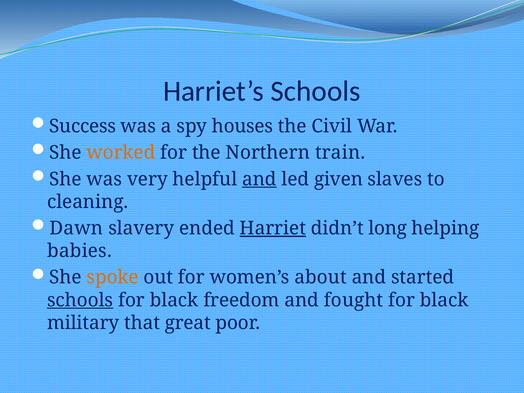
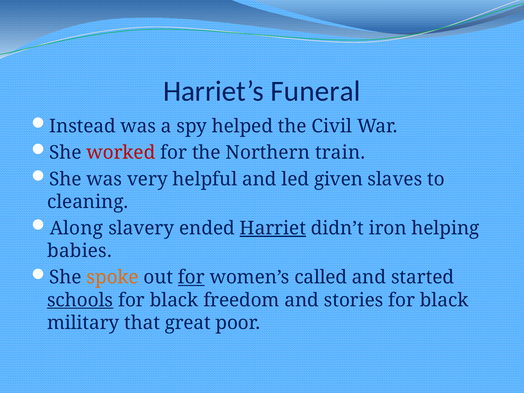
Harriet’s Schools: Schools -> Funeral (316, 91)
Success: Success -> Instead (83, 126)
houses: houses -> helped (242, 126)
worked colour: orange -> red (121, 153)
and underline: present -> none (259, 179)
Dawn: Dawn -> Along (76, 228)
long: long -> iron (388, 228)
for underline: none -> present (191, 277)
about: about -> called (321, 277)
fought: fought -> stories (354, 300)
